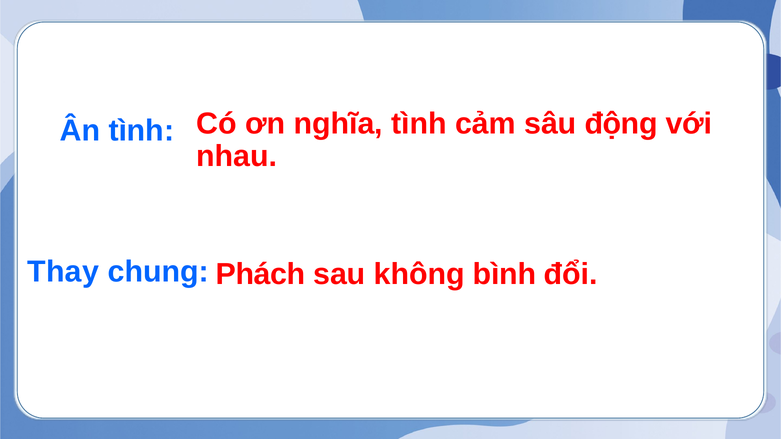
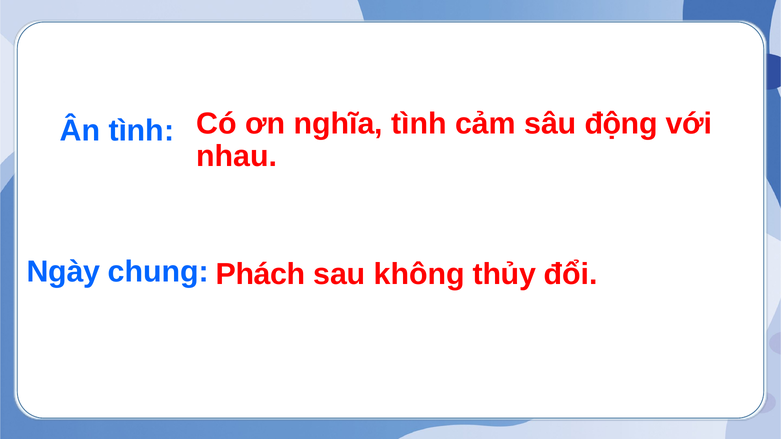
Thay: Thay -> Ngày (63, 272)
bình: bình -> thủy (505, 274)
